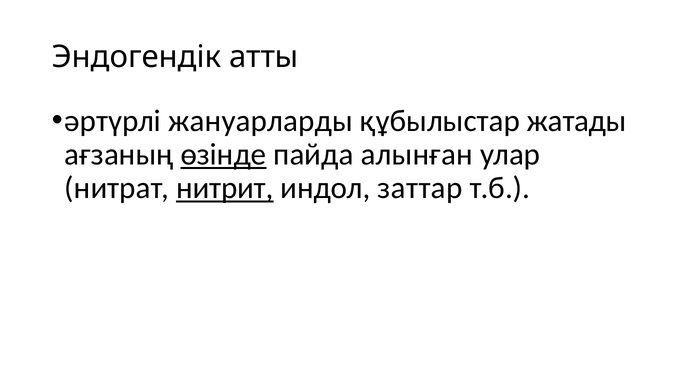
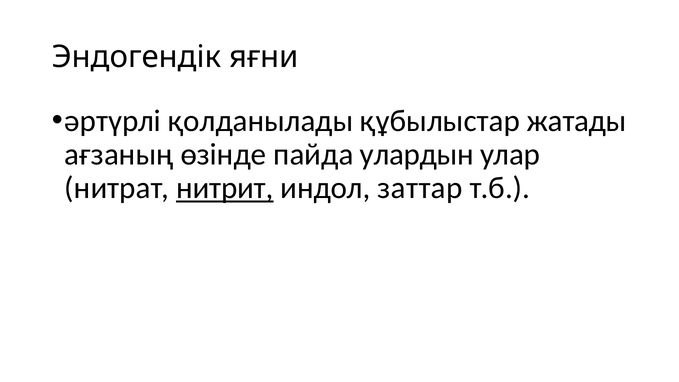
атты: атты -> яғни (264, 57)
жануарларды: жануарларды -> қолданылады (261, 121)
өзінде underline: present -> none (223, 154)
алынған: алынған -> улардын (417, 154)
